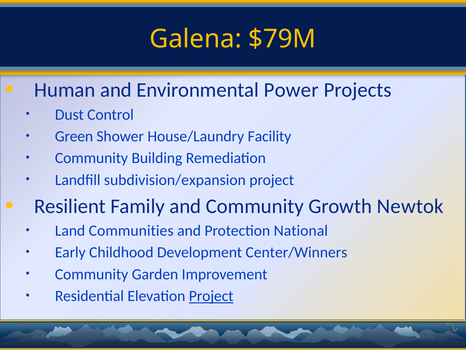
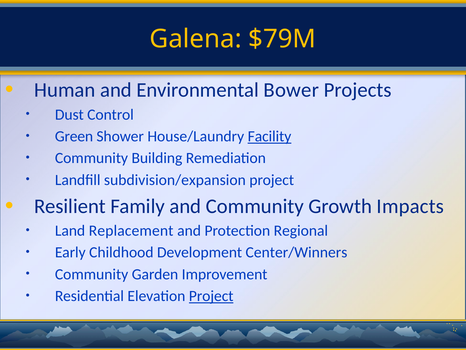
Power: Power -> Bower (291, 90)
Facility underline: none -> present (270, 136)
Newtok: Newtok -> Impacts (410, 206)
Communities: Communities -> Replacement (131, 230)
National: National -> Regional (301, 230)
